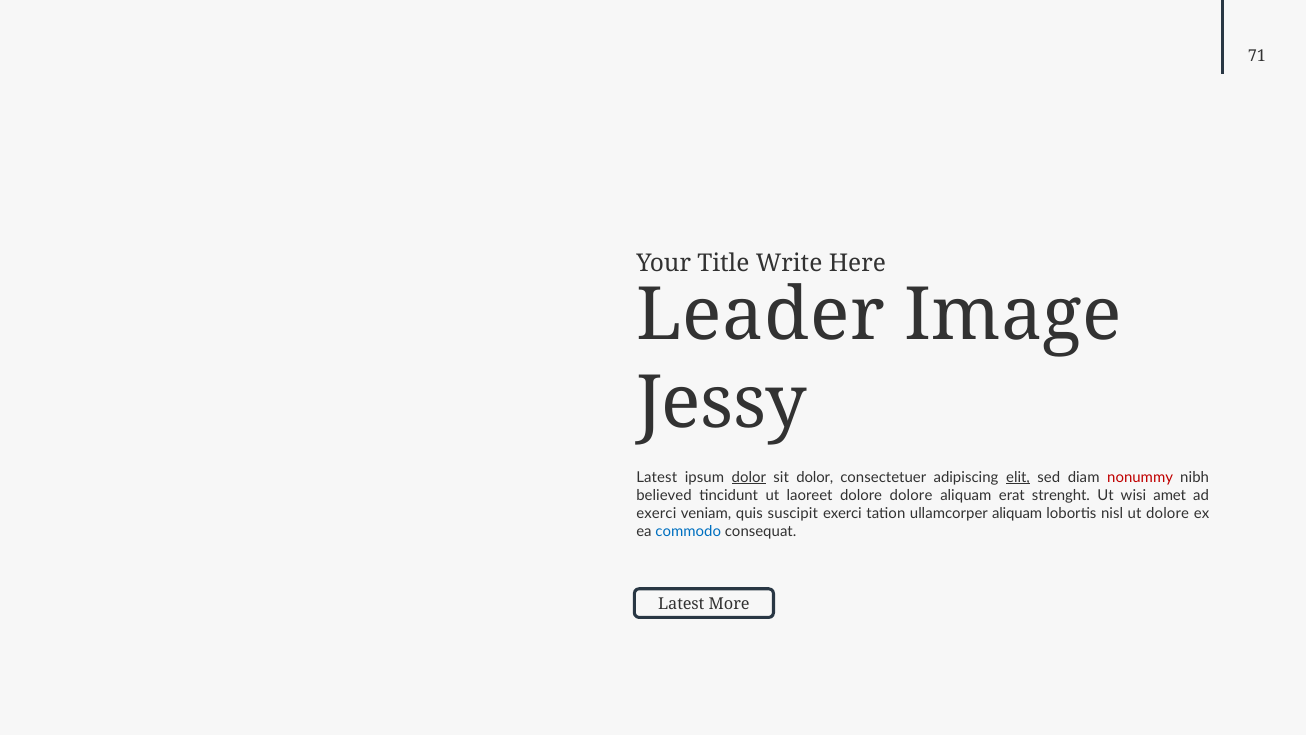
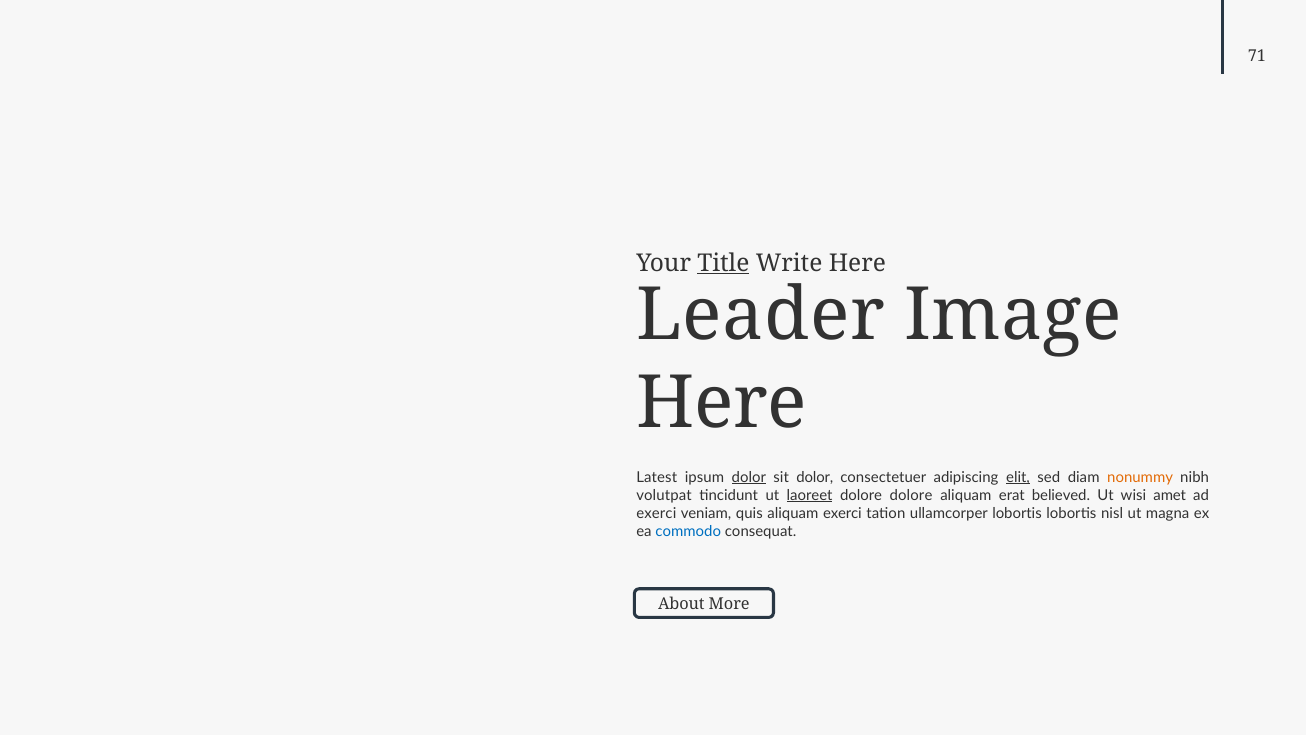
Title underline: none -> present (723, 263)
Jessy: Jessy -> Here (722, 404)
nonummy colour: red -> orange (1140, 477)
believed: believed -> volutpat (664, 495)
laoreet underline: none -> present (810, 495)
strenght: strenght -> believed (1061, 495)
quis suscipit: suscipit -> aliquam (793, 513)
ullamcorper aliquam: aliquam -> lobortis (1017, 513)
ut dolore: dolore -> magna (1168, 513)
Latest: Latest -> About (681, 604)
